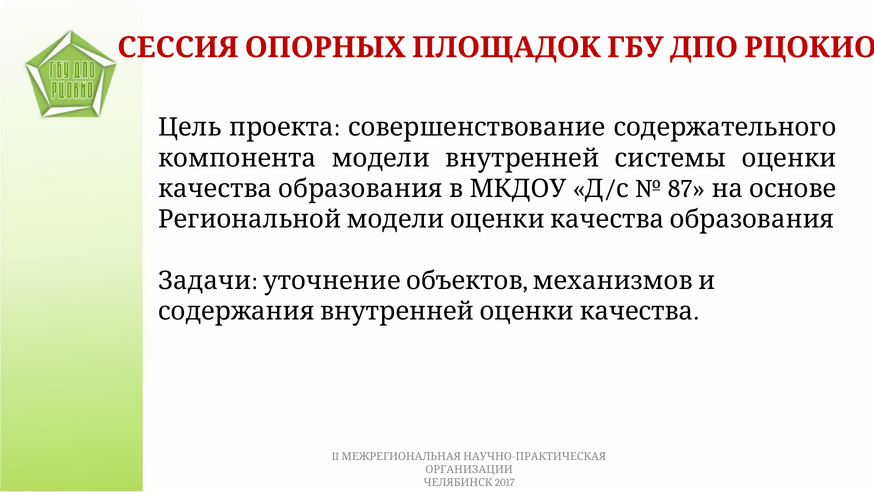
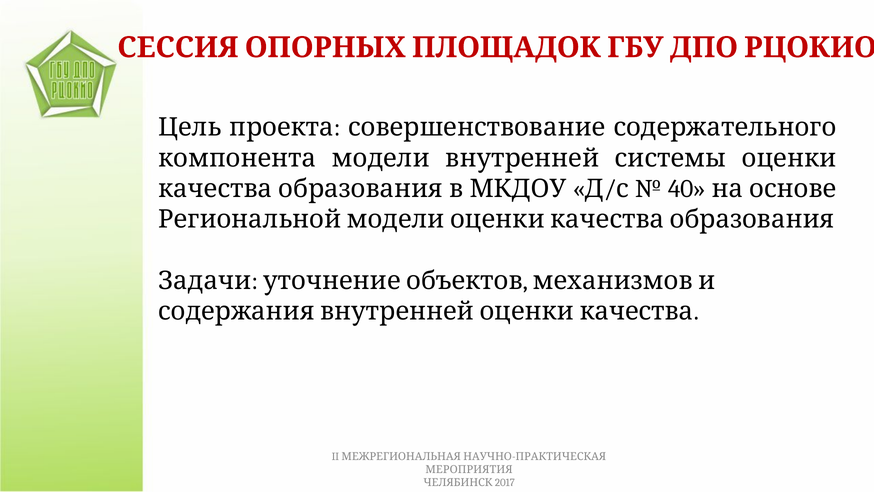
87: 87 -> 40 (687, 189)
ОРГАНИЗАЦИИ: ОРГАНИЗАЦИИ -> МЕРОПРИЯТИЯ (469, 469)
